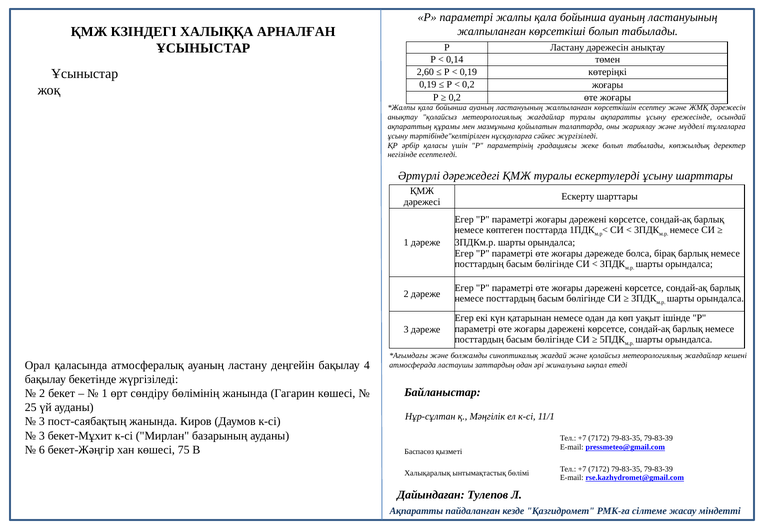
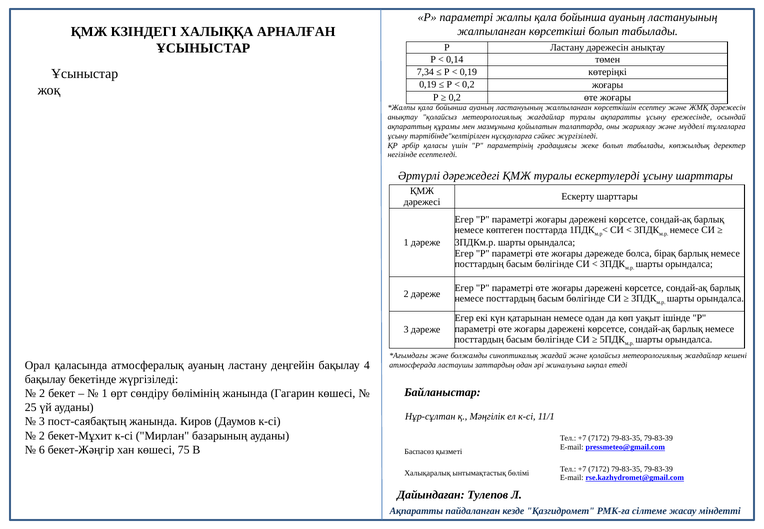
2,60: 2,60 -> 7,34 (425, 72)
3: 3 -> 2 (42, 436)
